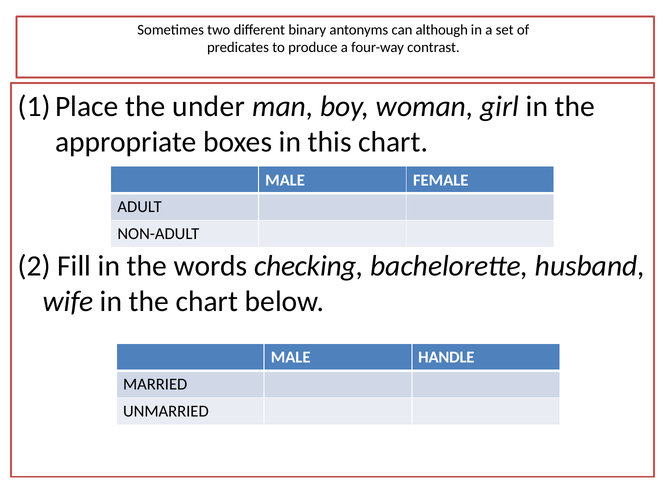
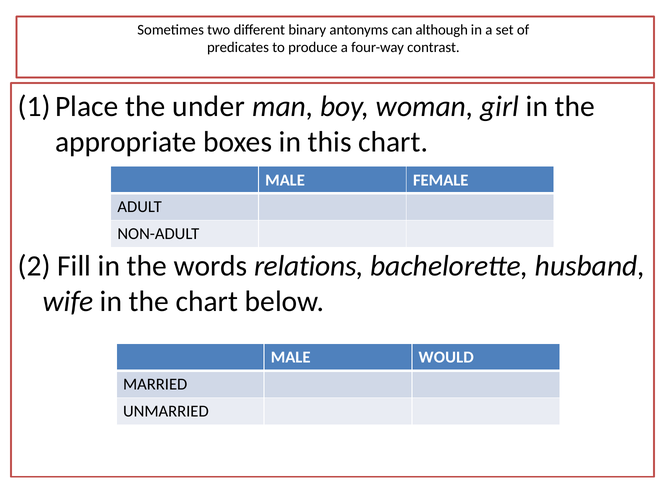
checking: checking -> relations (309, 266)
HANDLE: HANDLE -> WOULD (446, 357)
